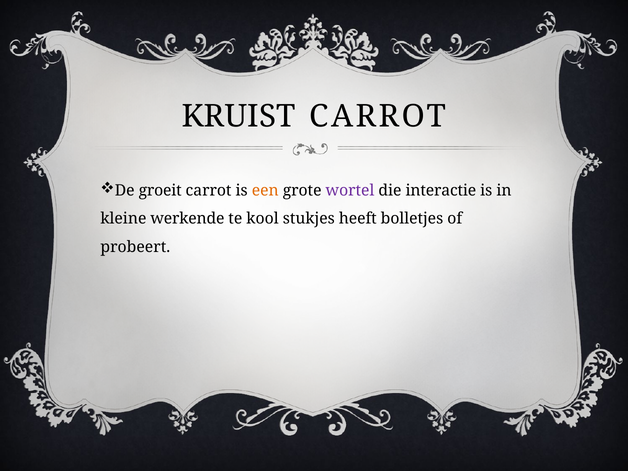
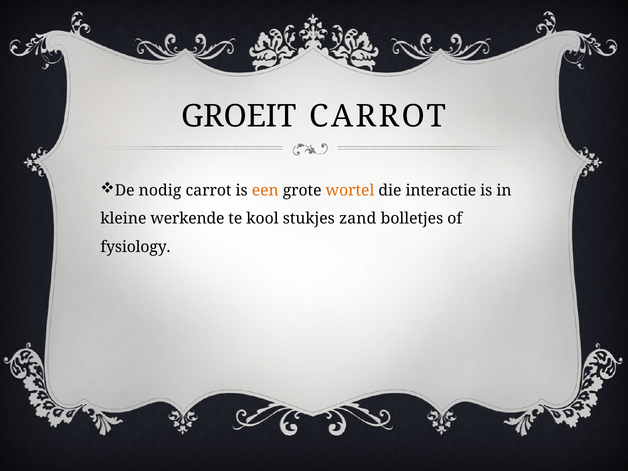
KRUIST: KRUIST -> GROEIT (239, 116)
groeit: groeit -> nodig (160, 191)
wortel colour: purple -> orange (350, 191)
heeft: heeft -> zand (358, 219)
probeert: probeert -> fysiology (135, 247)
